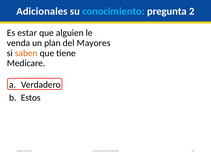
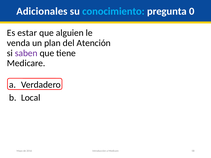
2: 2 -> 0 (192, 11)
Mayores: Mayores -> Atención (94, 43)
saben colour: orange -> purple (26, 53)
Estos: Estos -> Local (31, 98)
